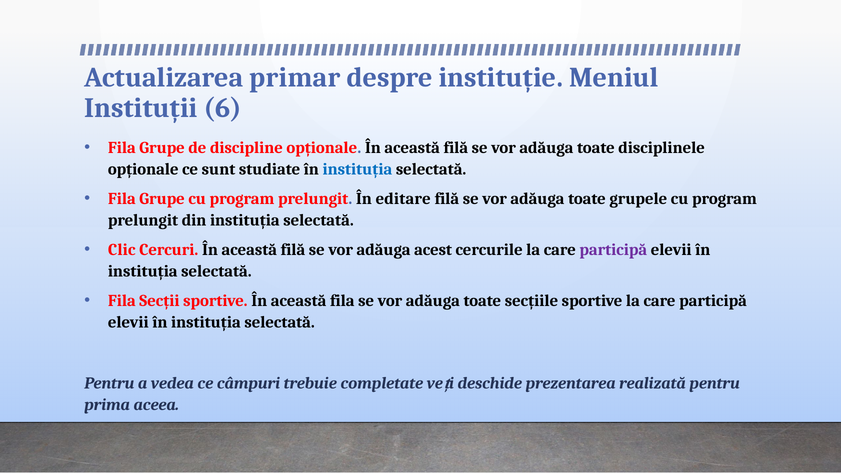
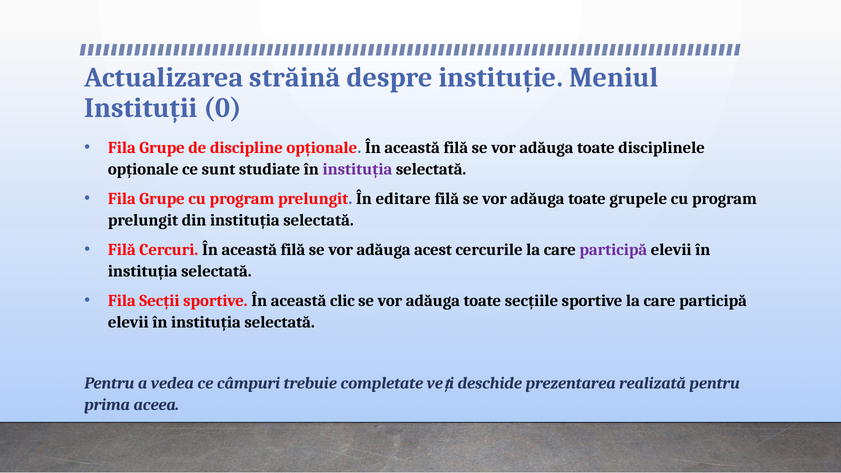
primar: primar -> străină (295, 78)
6: 6 -> 0 (223, 108)
instituția colour: blue -> purple (357, 169)
Clic: Clic -> Filă (122, 250)
această fila: fila -> clic (342, 301)
